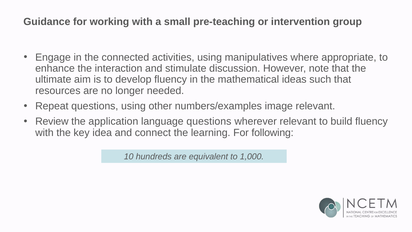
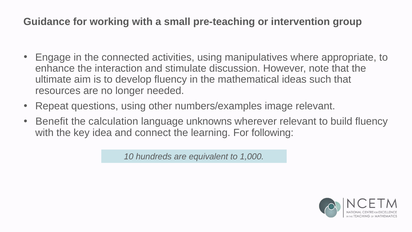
Review: Review -> Benefit (52, 121)
application: application -> calculation (113, 121)
language questions: questions -> unknowns (209, 121)
